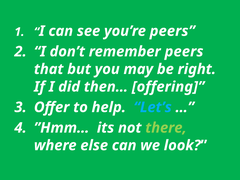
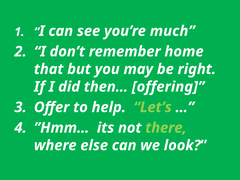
you’re peers: peers -> much (172, 31)
remember peers: peers -> home (184, 52)
Let’s colour: light blue -> light green (153, 107)
